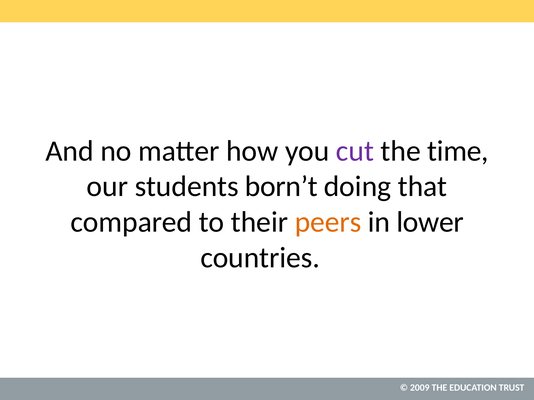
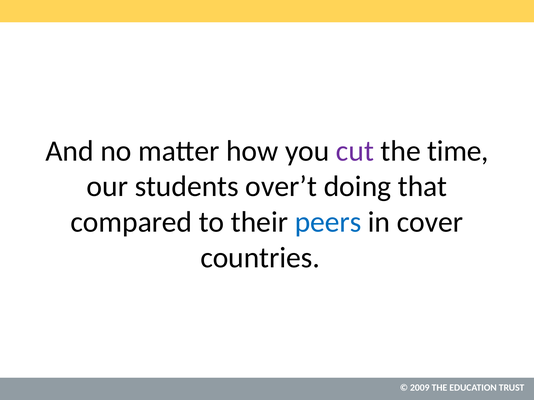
born’t: born’t -> over’t (281, 187)
peers colour: orange -> blue (328, 222)
lower: lower -> cover (430, 222)
